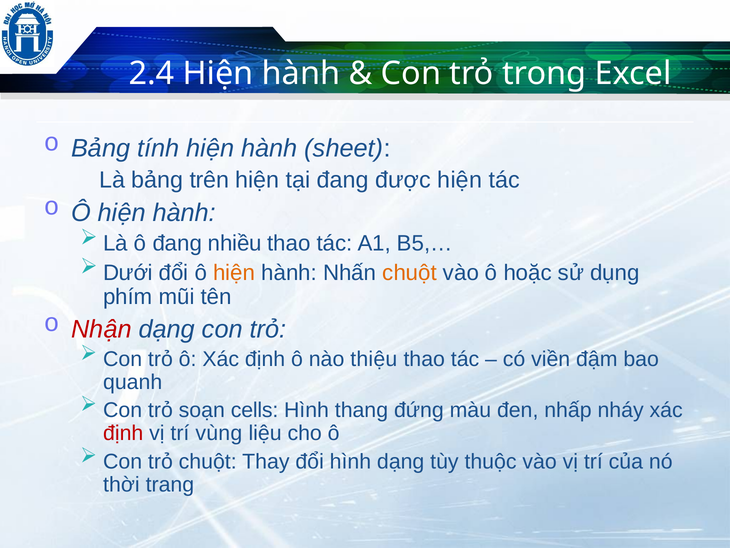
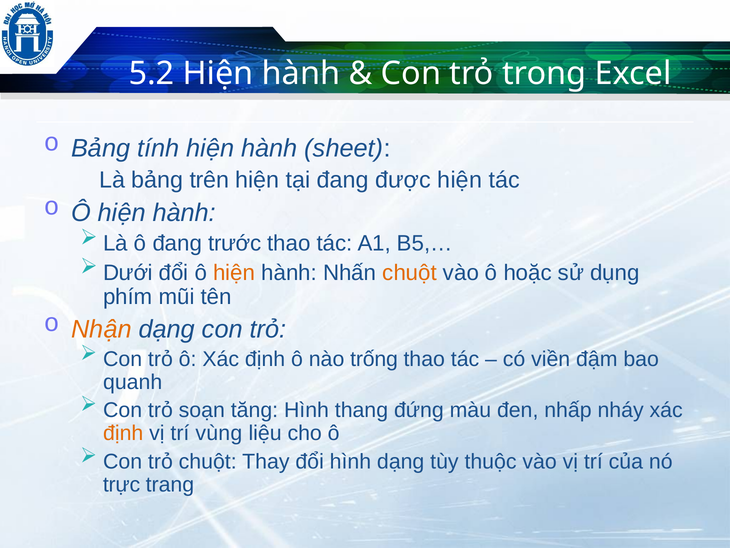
2.4: 2.4 -> 5.2 (151, 73)
nhiều: nhiều -> trước (235, 243)
Nhận colour: red -> orange (101, 329)
thiệu: thiệu -> trống (374, 359)
cells: cells -> tăng (254, 410)
định colour: red -> orange (123, 433)
thời: thời -> trực (122, 484)
